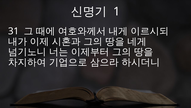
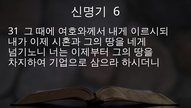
1: 1 -> 6 (117, 12)
